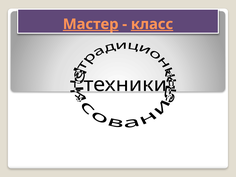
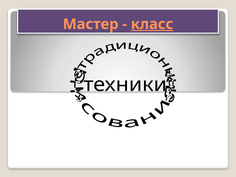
Мастер underline: present -> none (91, 24)
